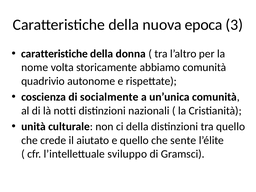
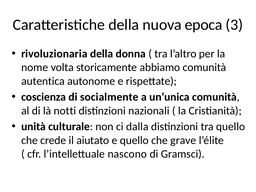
caratteristiche: caratteristiche -> rivoluzionaria (54, 54)
quadrivio: quadrivio -> autentica (43, 81)
ci della: della -> dalla (137, 127)
sente: sente -> grave (183, 140)
sviluppo: sviluppo -> nascono (127, 154)
